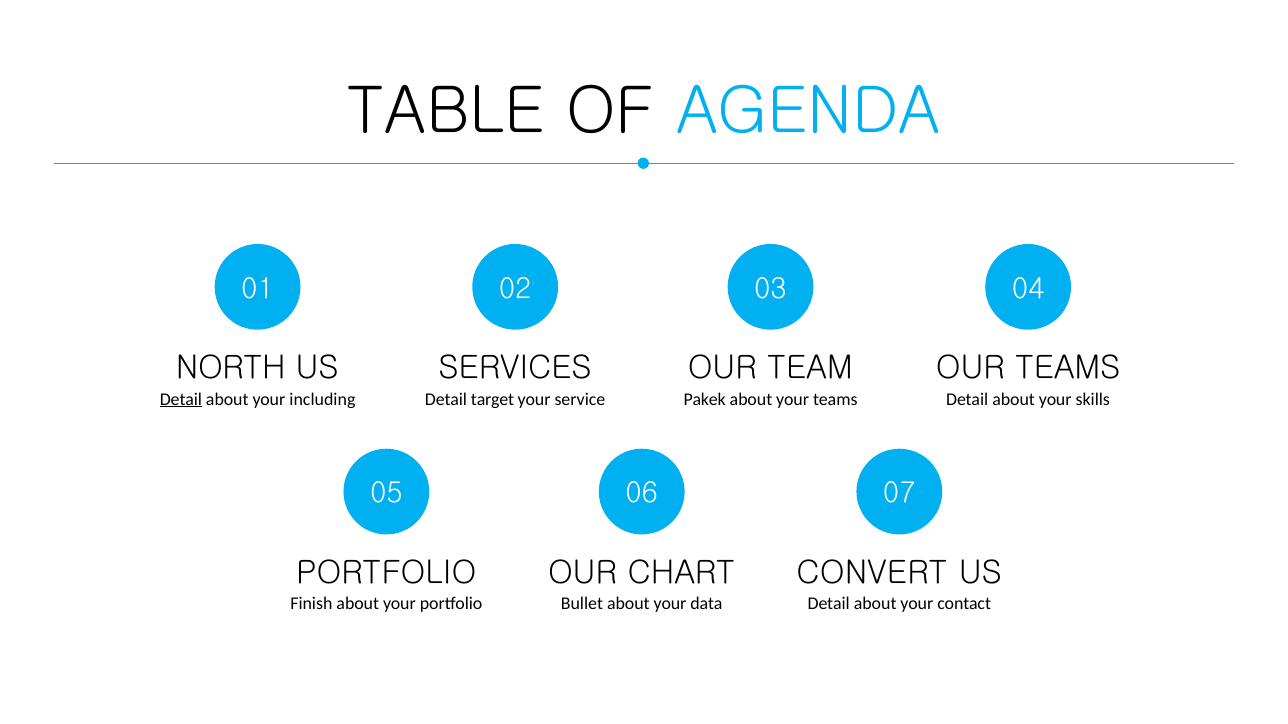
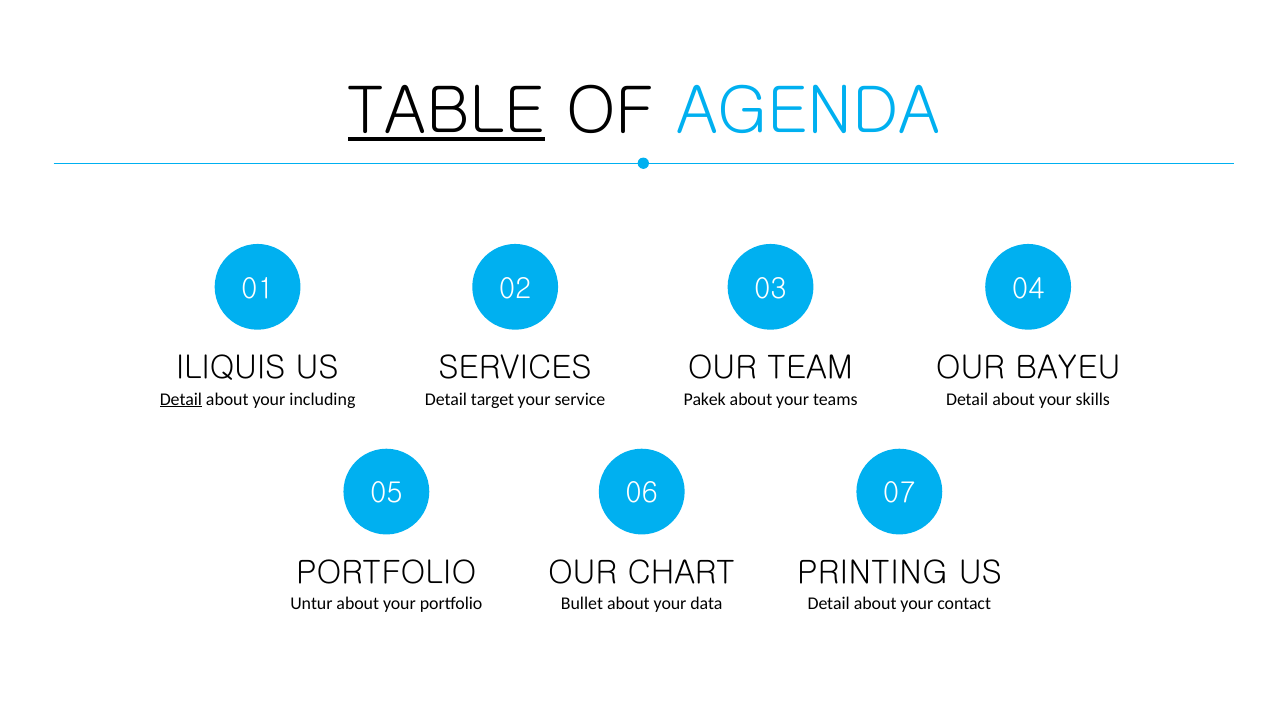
TABLE underline: none -> present (446, 111)
NORTH: NORTH -> ILIQUIS (231, 369)
OUR TEAMS: TEAMS -> BAYEU (1068, 369)
CONVERT: CONVERT -> PRINTING (872, 573)
Finish: Finish -> Untur (311, 604)
